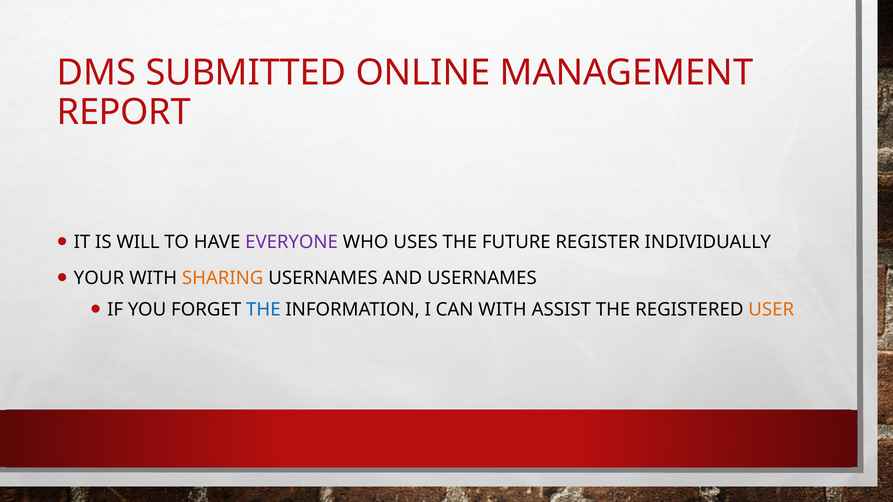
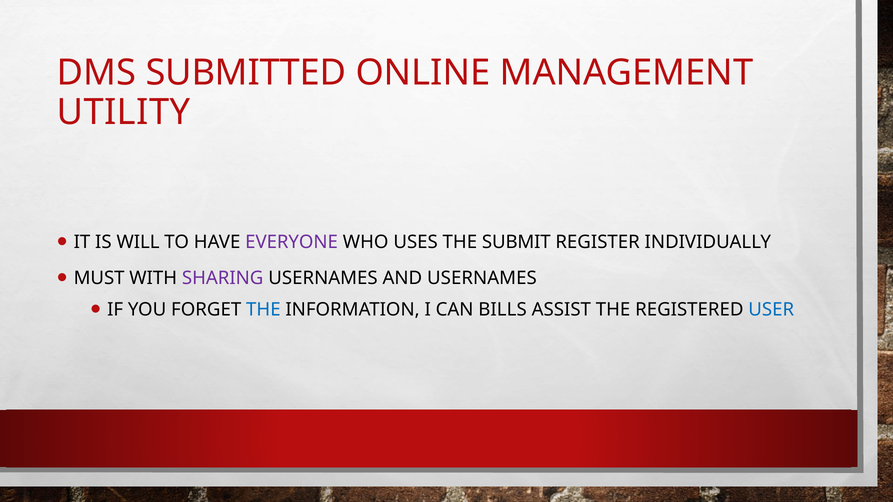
REPORT: REPORT -> UTILITY (124, 112)
FUTURE: FUTURE -> SUBMIT (516, 242)
YOUR: YOUR -> MUST (99, 278)
SHARING colour: orange -> purple (223, 278)
CAN WITH: WITH -> BILLS (503, 310)
USER colour: orange -> blue (771, 310)
